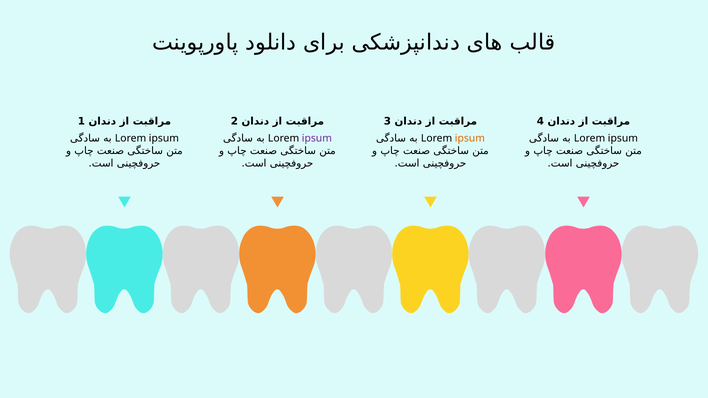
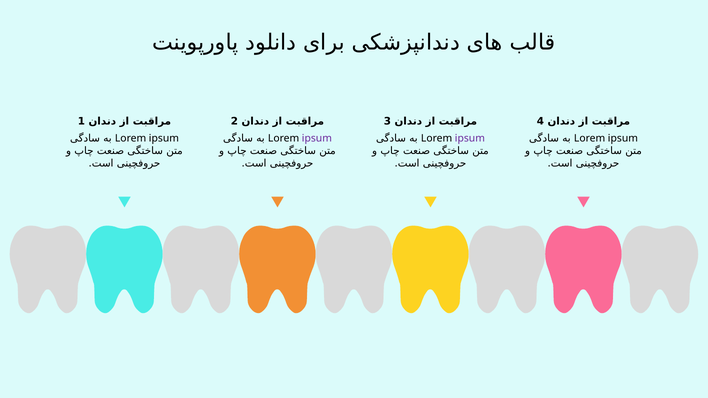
ipsum colour: orange -> purple (470, 138)
